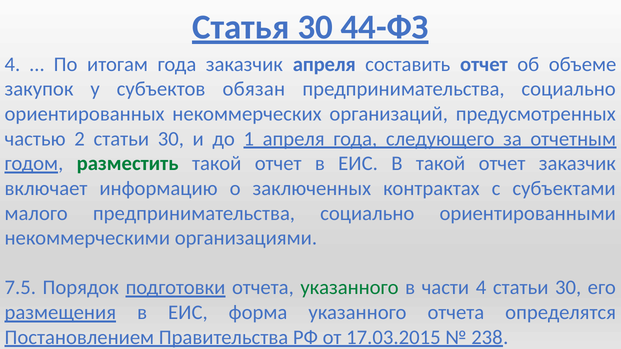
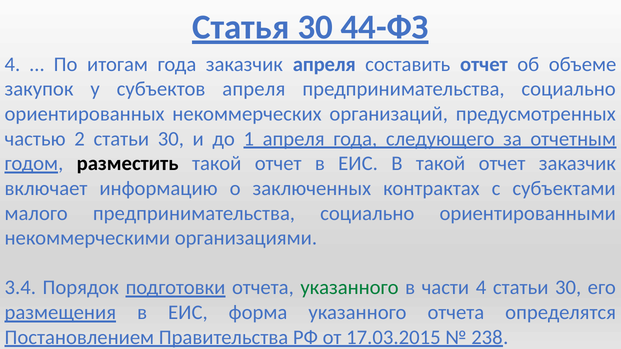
субъектов обязан: обязан -> апреля (254, 89)
разместить colour: green -> black (128, 164)
7.5: 7.5 -> 3.4 (20, 288)
